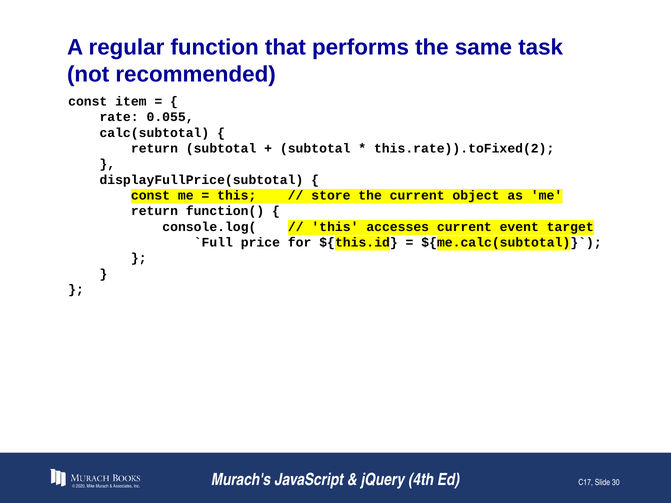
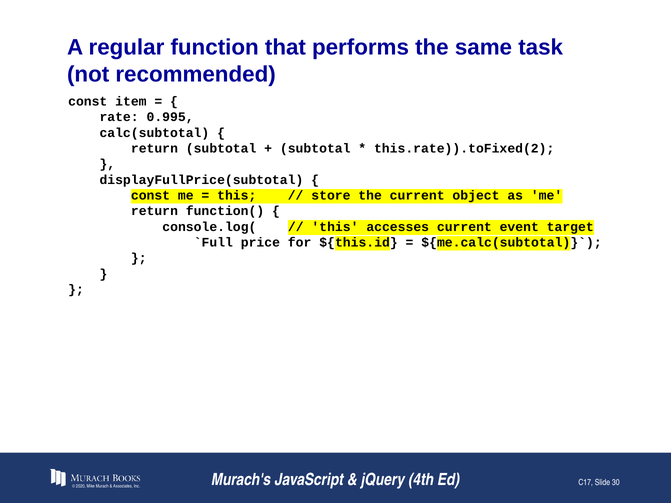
0.055: 0.055 -> 0.995 (170, 117)
